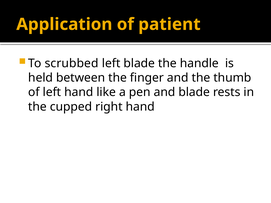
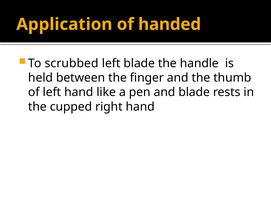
patient: patient -> handed (170, 24)
